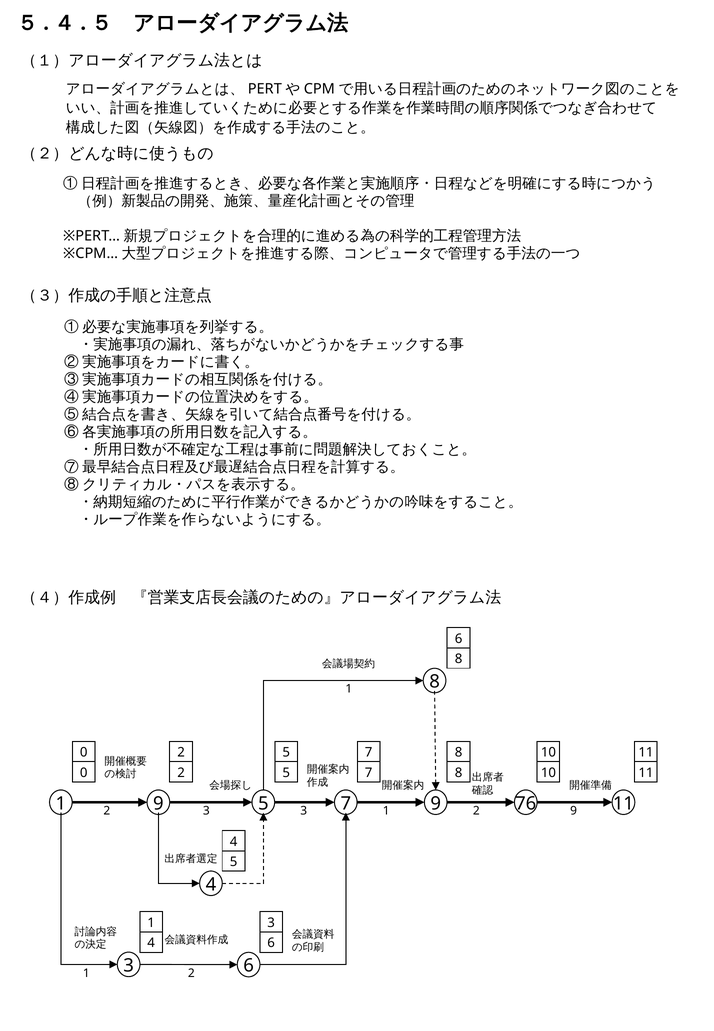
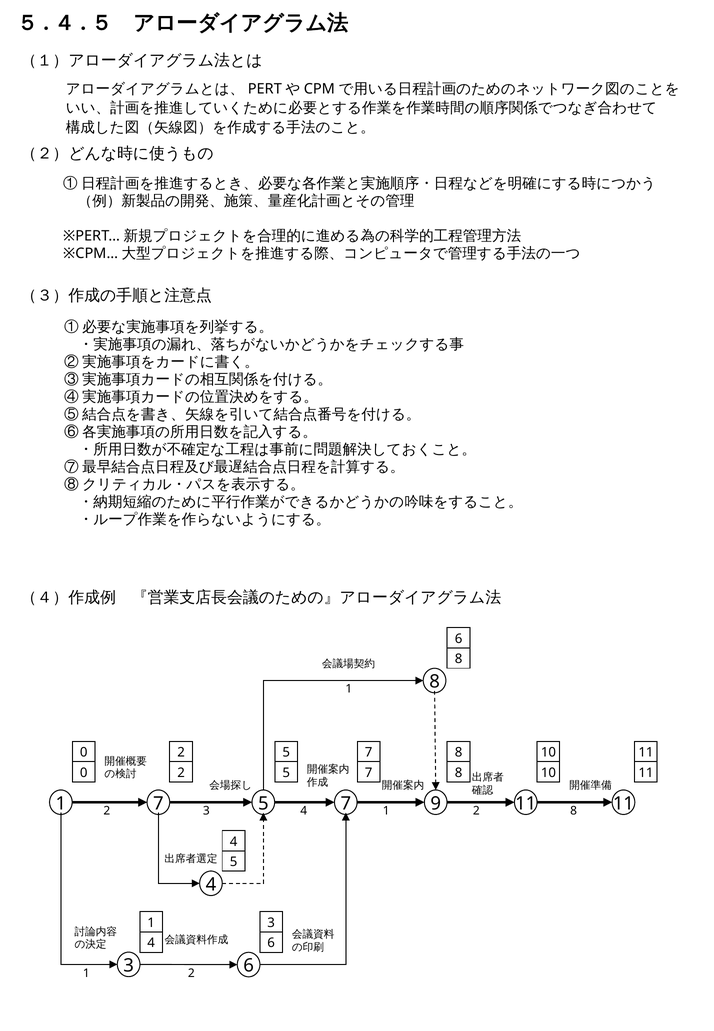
1 9: 9 -> 7 (158, 804)
9 76: 76 -> 11 (526, 804)
2 3 3: 3 -> 4 (304, 811)
2 9: 9 -> 8 (574, 811)
